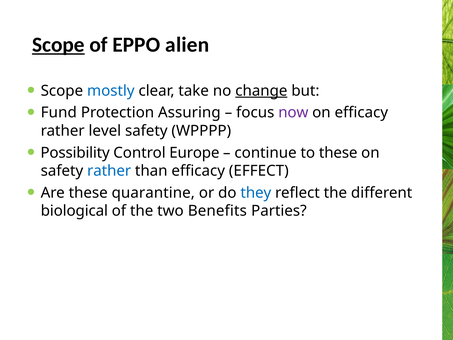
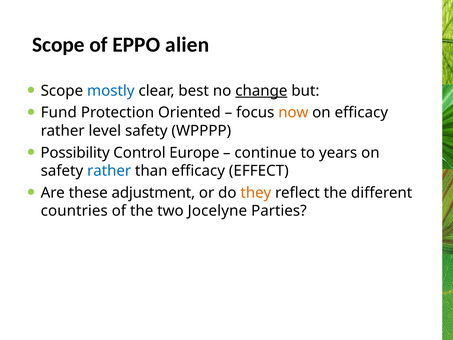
Scope underline: present -> none (58, 45)
take: take -> best (194, 91)
Assuring: Assuring -> Oriented (189, 113)
now colour: purple -> orange (293, 113)
to these: these -> years (338, 153)
quarantine: quarantine -> adjustment (153, 193)
they colour: blue -> orange (256, 193)
biological: biological -> countries (74, 211)
Benefits: Benefits -> Jocelyne (217, 211)
